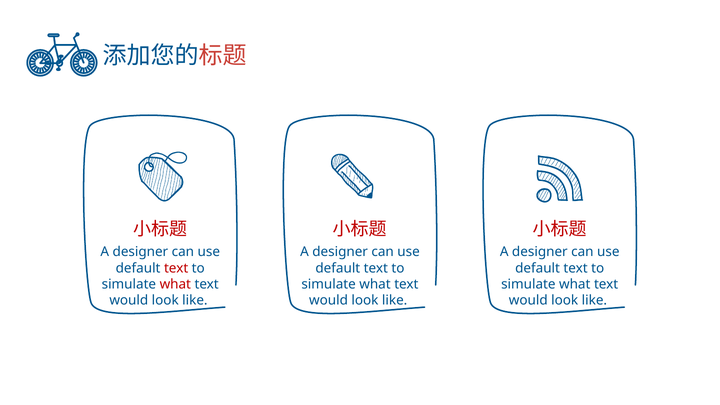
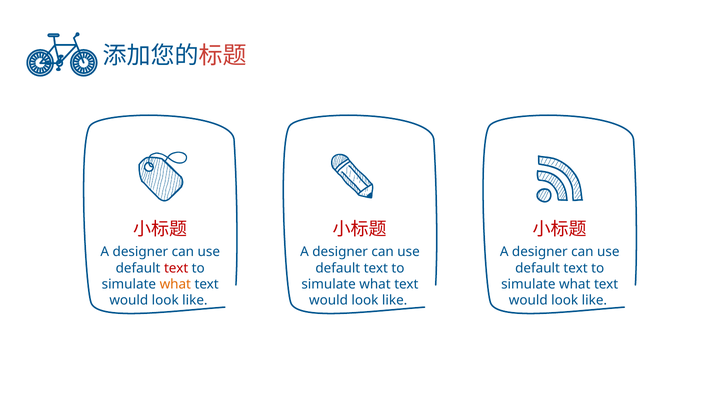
what colour: red -> orange (175, 284)
